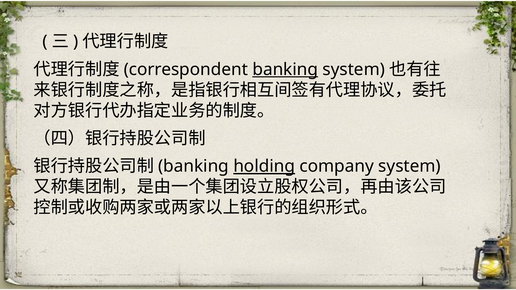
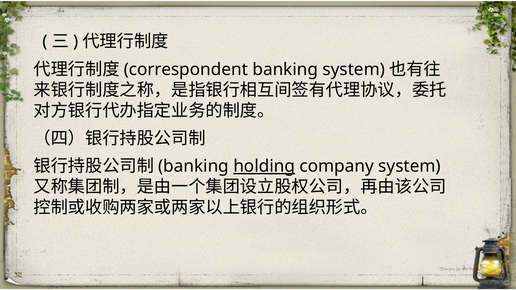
banking underline: present -> none (285, 70)
